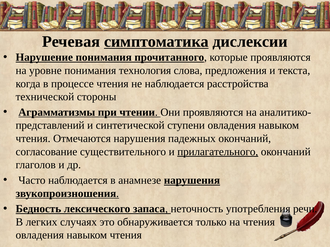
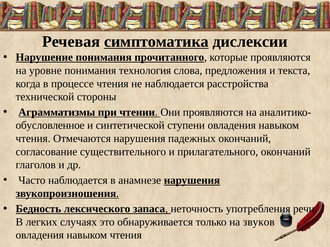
представлений: представлений -> обусловленное (50, 126)
прилагательного underline: present -> none (218, 152)
на чтения: чтения -> звуков (259, 222)
